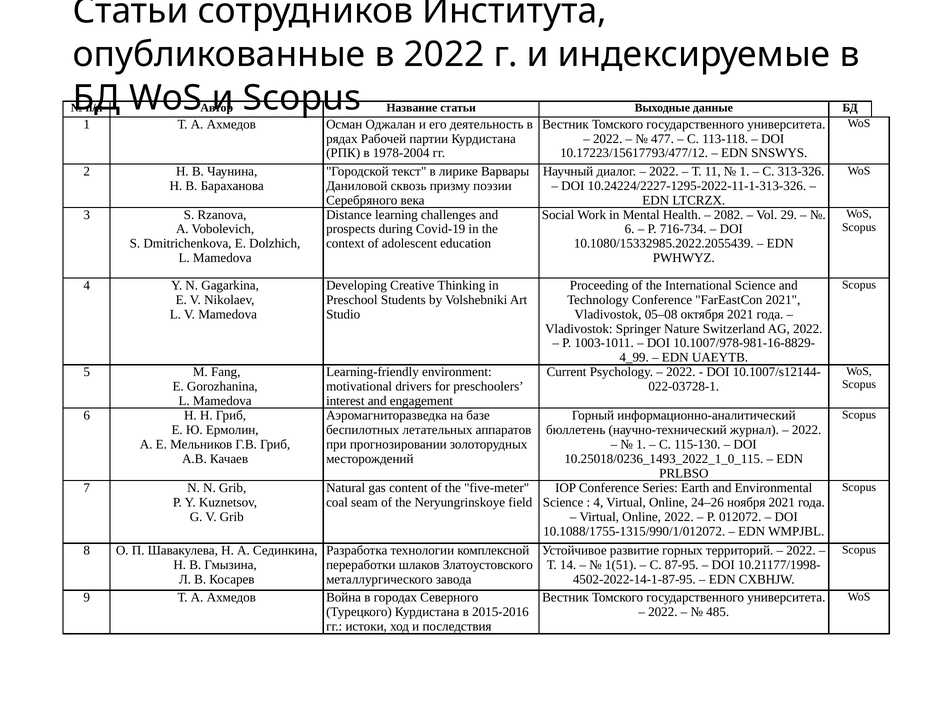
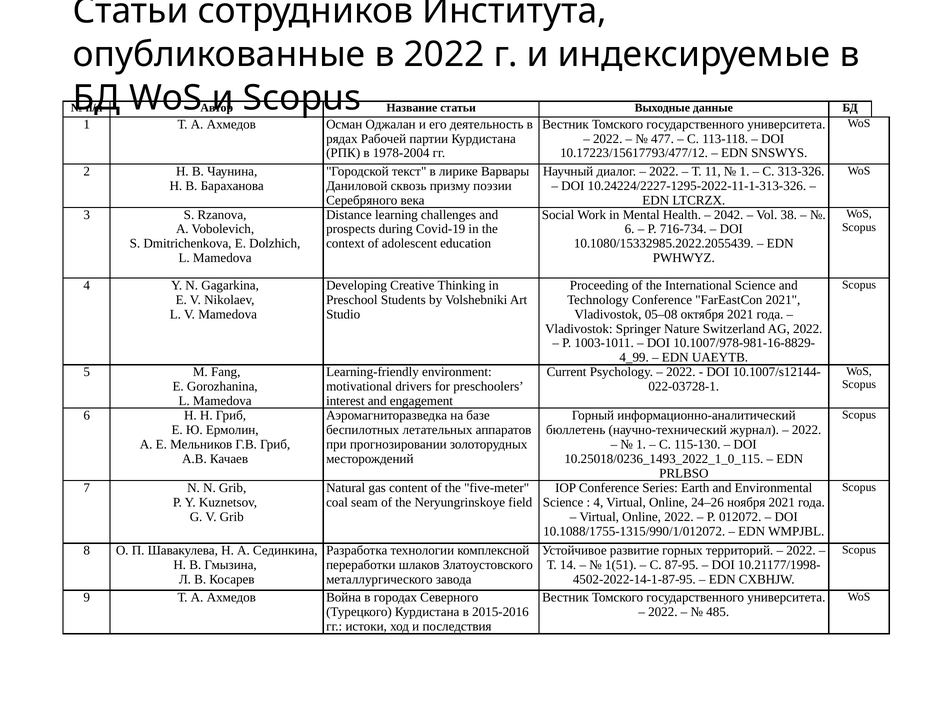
2082: 2082 -> 2042 (729, 215)
29: 29 -> 38 (789, 215)
